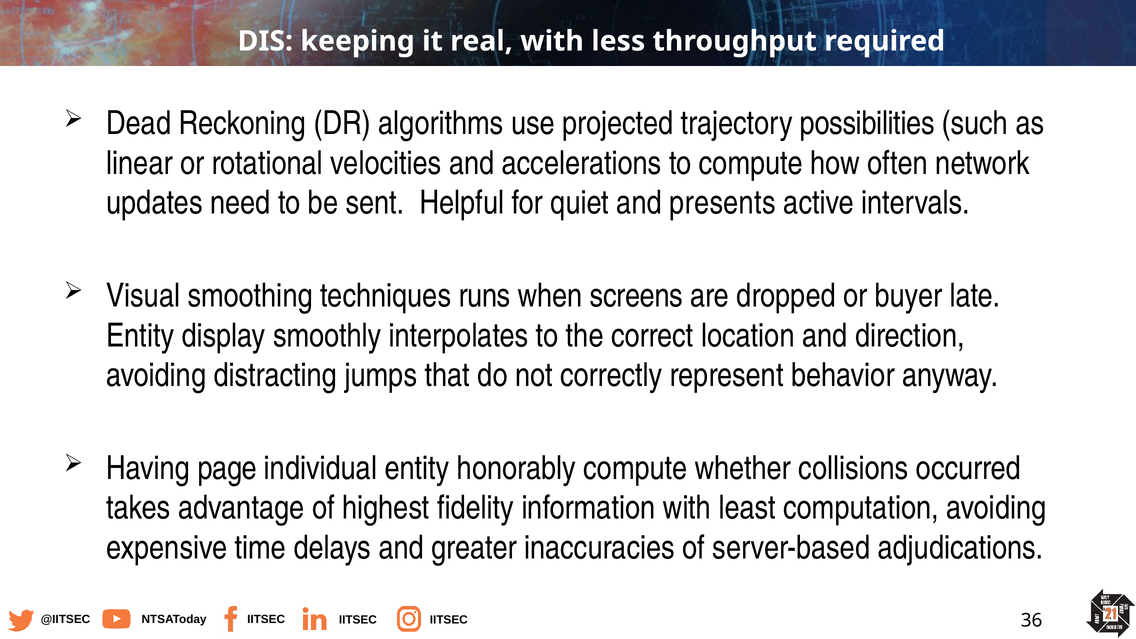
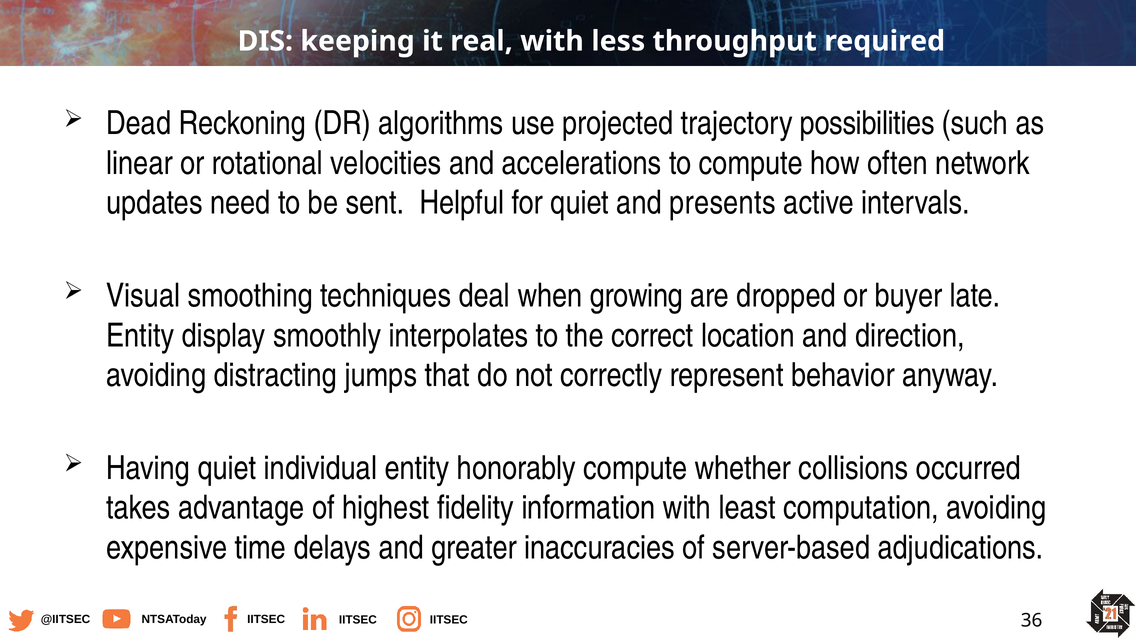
runs: runs -> deal (484, 296)
screens: screens -> growing (636, 296)
Having page: page -> quiet (227, 468)
